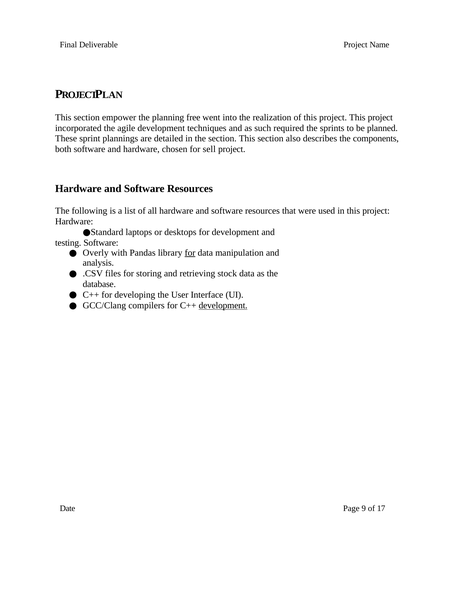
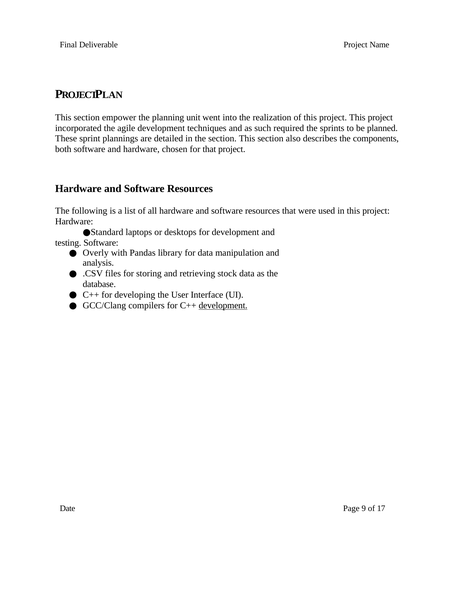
free: free -> unit (193, 118)
for sell: sell -> that (209, 149)
for underline: present -> none (190, 253)
